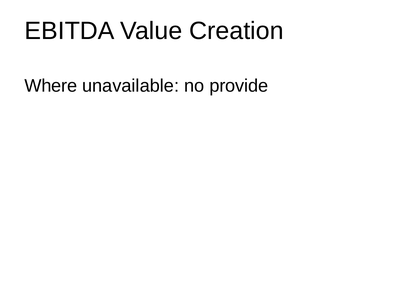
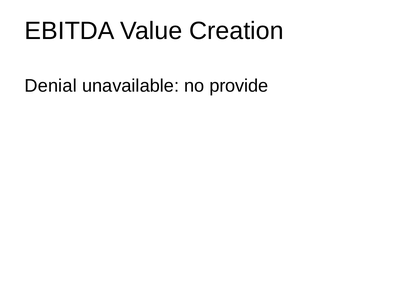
Where: Where -> Denial (51, 86)
